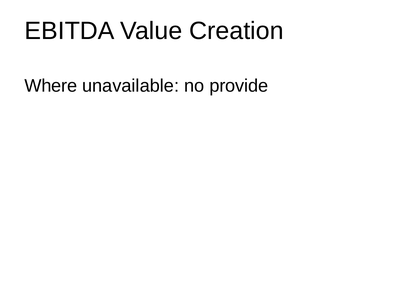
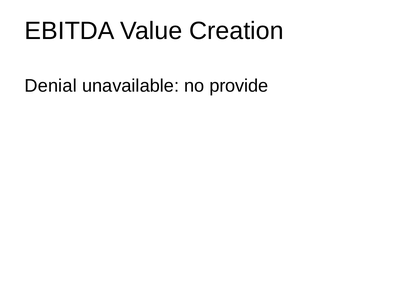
Where: Where -> Denial (51, 86)
